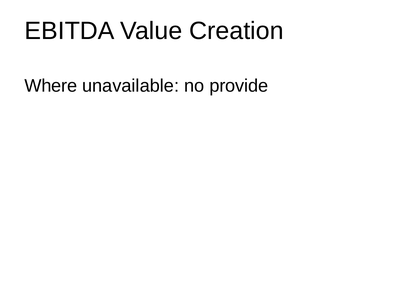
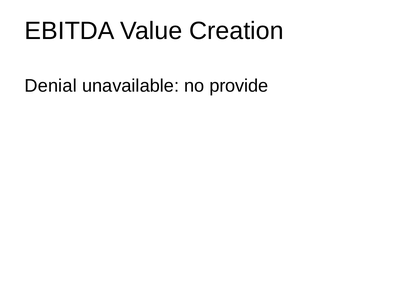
Where: Where -> Denial (51, 86)
